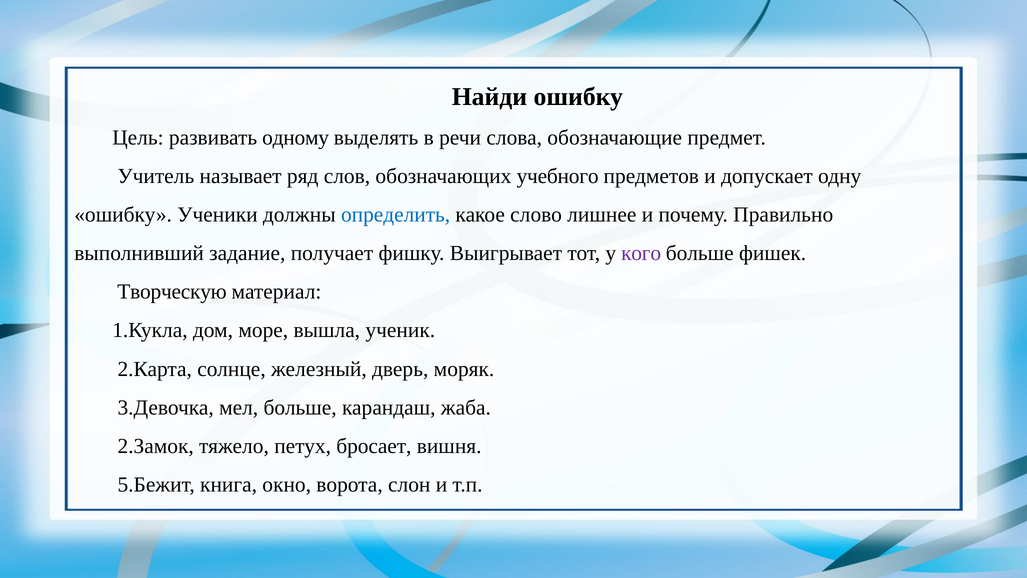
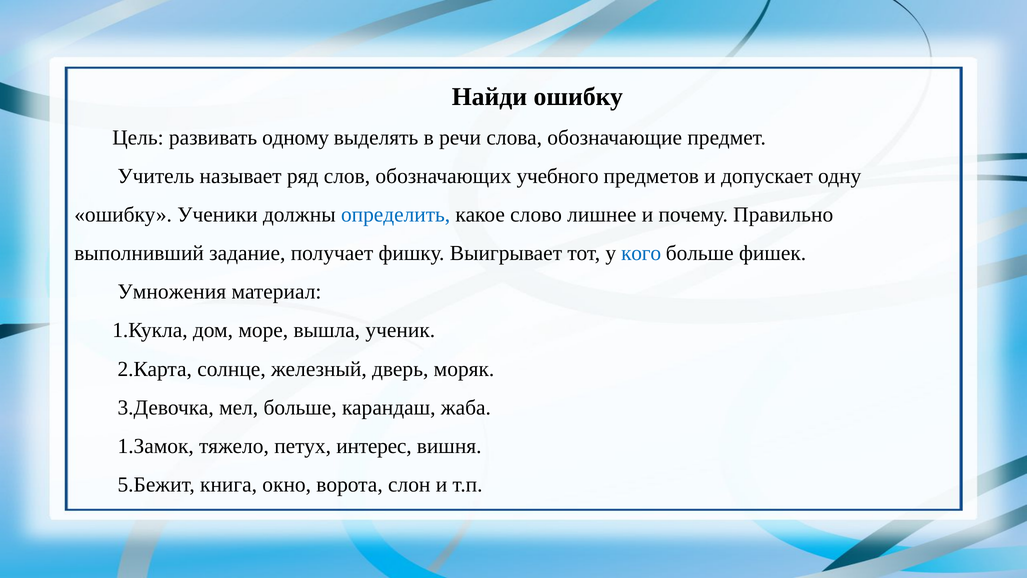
кого colour: purple -> blue (641, 253)
Творческую: Творческую -> Умножения (172, 292)
2.Замок: 2.Замок -> 1.Замок (156, 446)
бросает: бросает -> интерес (374, 446)
